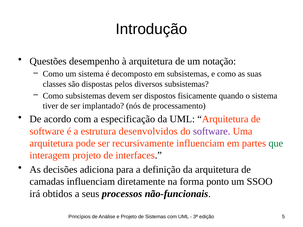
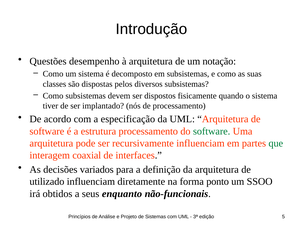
estrutura desenvolvidos: desenvolvidos -> processamento (148, 131)
software colour: purple -> green (212, 131)
interagem projeto: projeto -> coaxial (87, 156)
adiciona: adiciona -> variados (97, 170)
camadas: camadas -> utilizado (47, 182)
processos: processos -> enquanto (122, 194)
